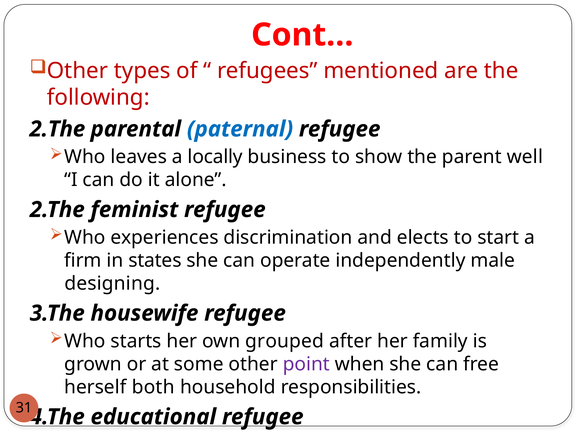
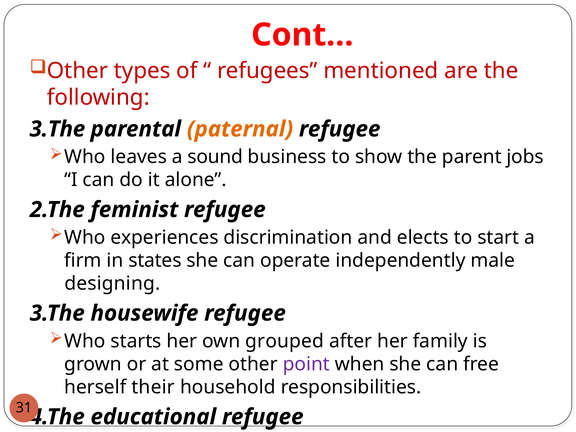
2.The: 2.The -> 3.The (57, 129)
paternal colour: blue -> orange (240, 129)
locally: locally -> sound (215, 157)
well: well -> jobs (525, 157)
both: both -> their (153, 387)
